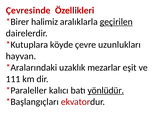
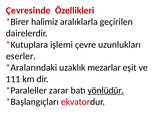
geçirilen underline: present -> none (116, 22)
köyde: köyde -> işlemi (62, 45)
hayvan: hayvan -> eserler (21, 56)
kalıcı: kalıcı -> zarar (59, 90)
